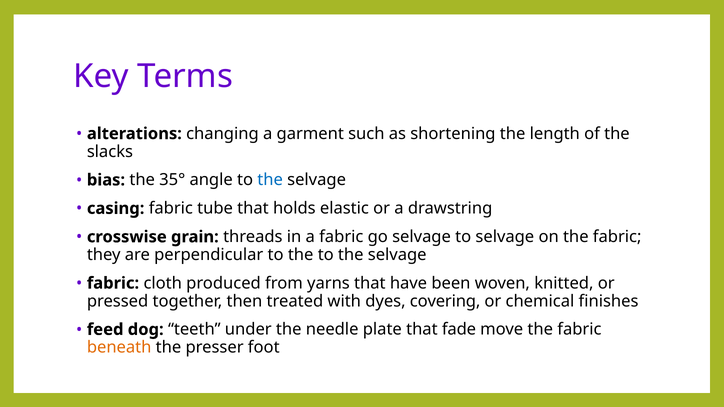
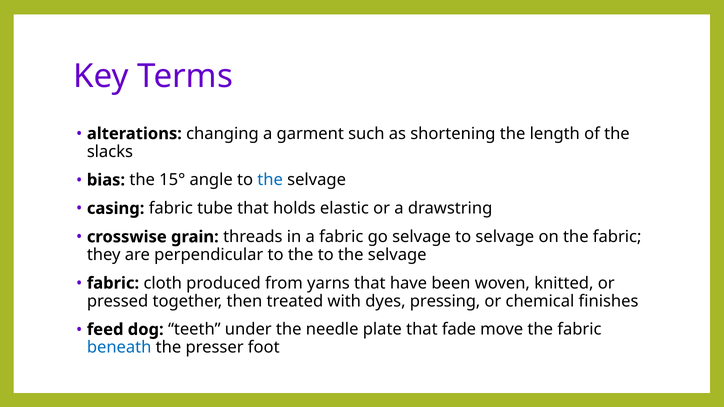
35°: 35° -> 15° (172, 180)
covering: covering -> pressing (445, 301)
beneath colour: orange -> blue (119, 348)
